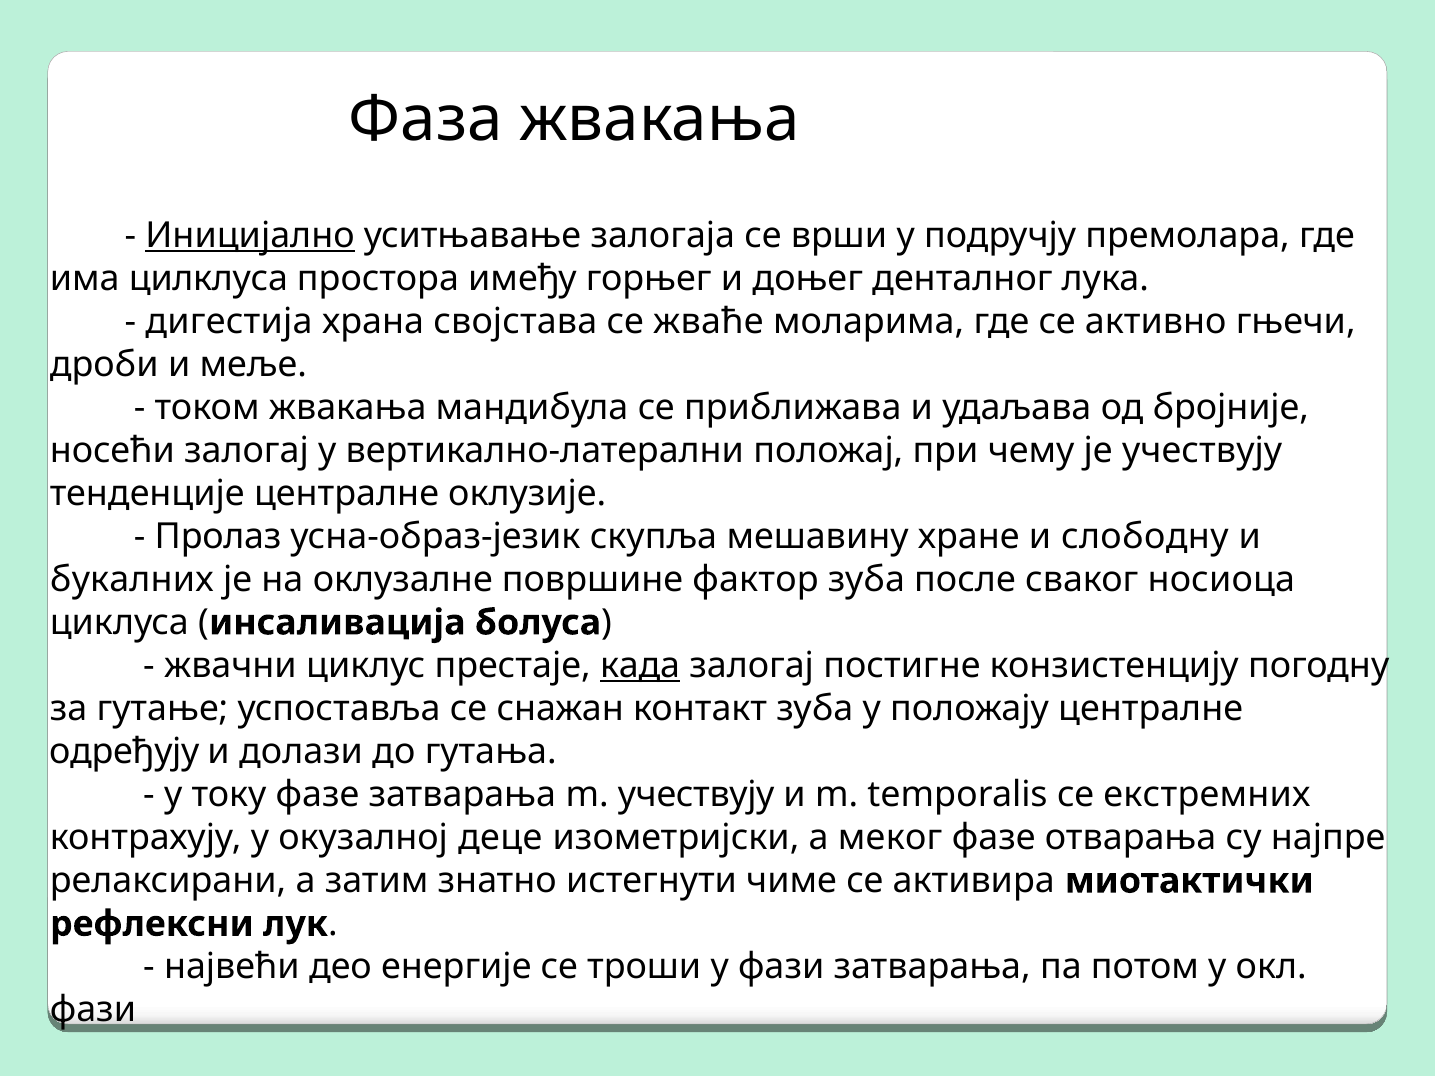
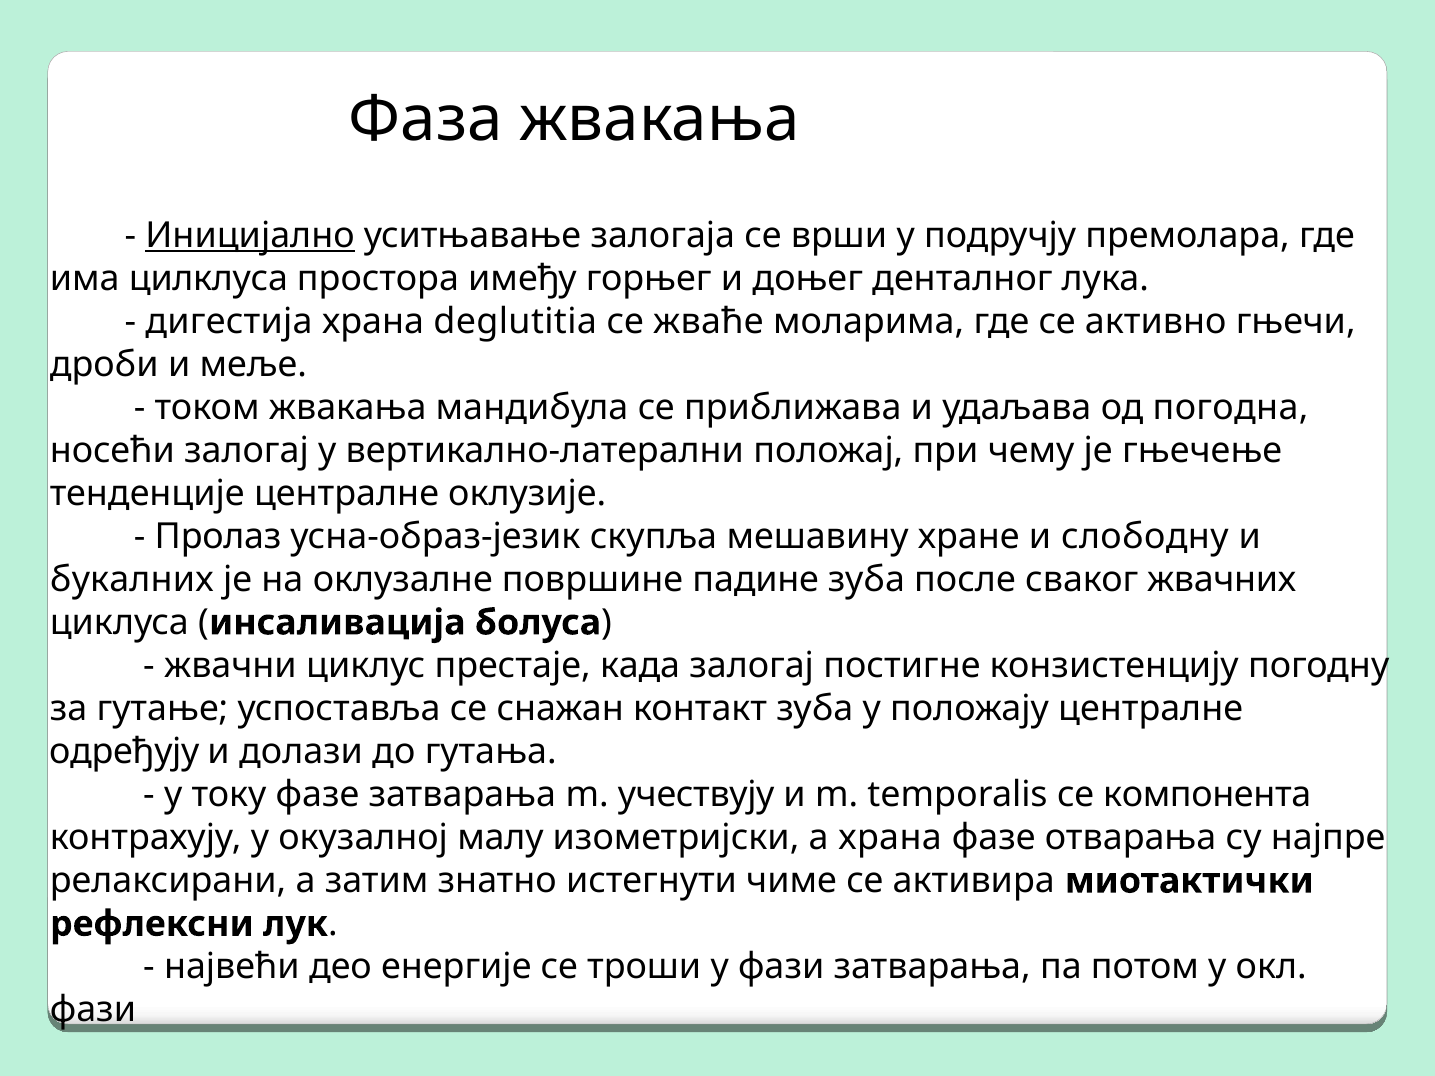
својстава: својстава -> deglutitia (515, 321)
бројније: бројније -> погодна (1231, 408)
је учествују: учествују -> гњечење (1202, 451)
фактор: фактор -> падине (756, 580)
носиоца: носиоца -> жвачних (1222, 580)
када underline: present -> none (640, 666)
екстремних: екстремних -> компонента (1207, 795)
деце: деце -> малу (500, 838)
а меког: меког -> храна (890, 838)
